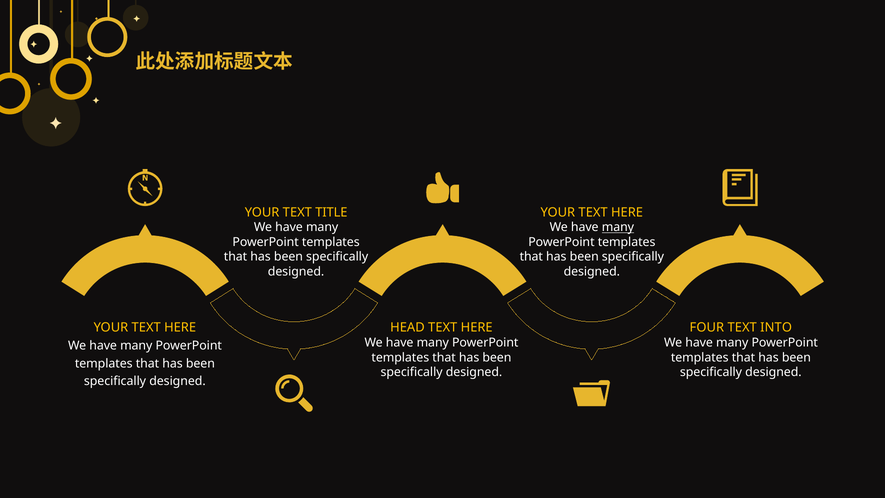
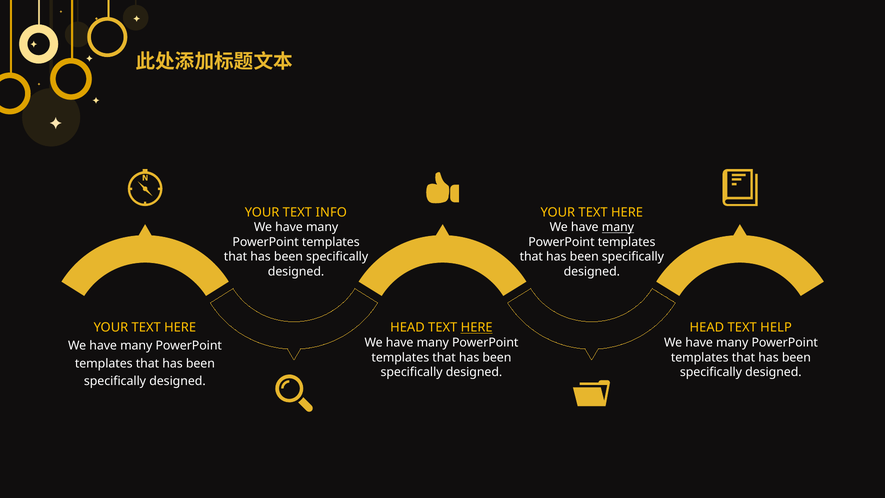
TITLE: TITLE -> INFO (331, 212)
HERE underline: none -> present (477, 328)
FOUR: FOUR -> HEAD (707, 328)
INTO: INTO -> HELP (776, 328)
